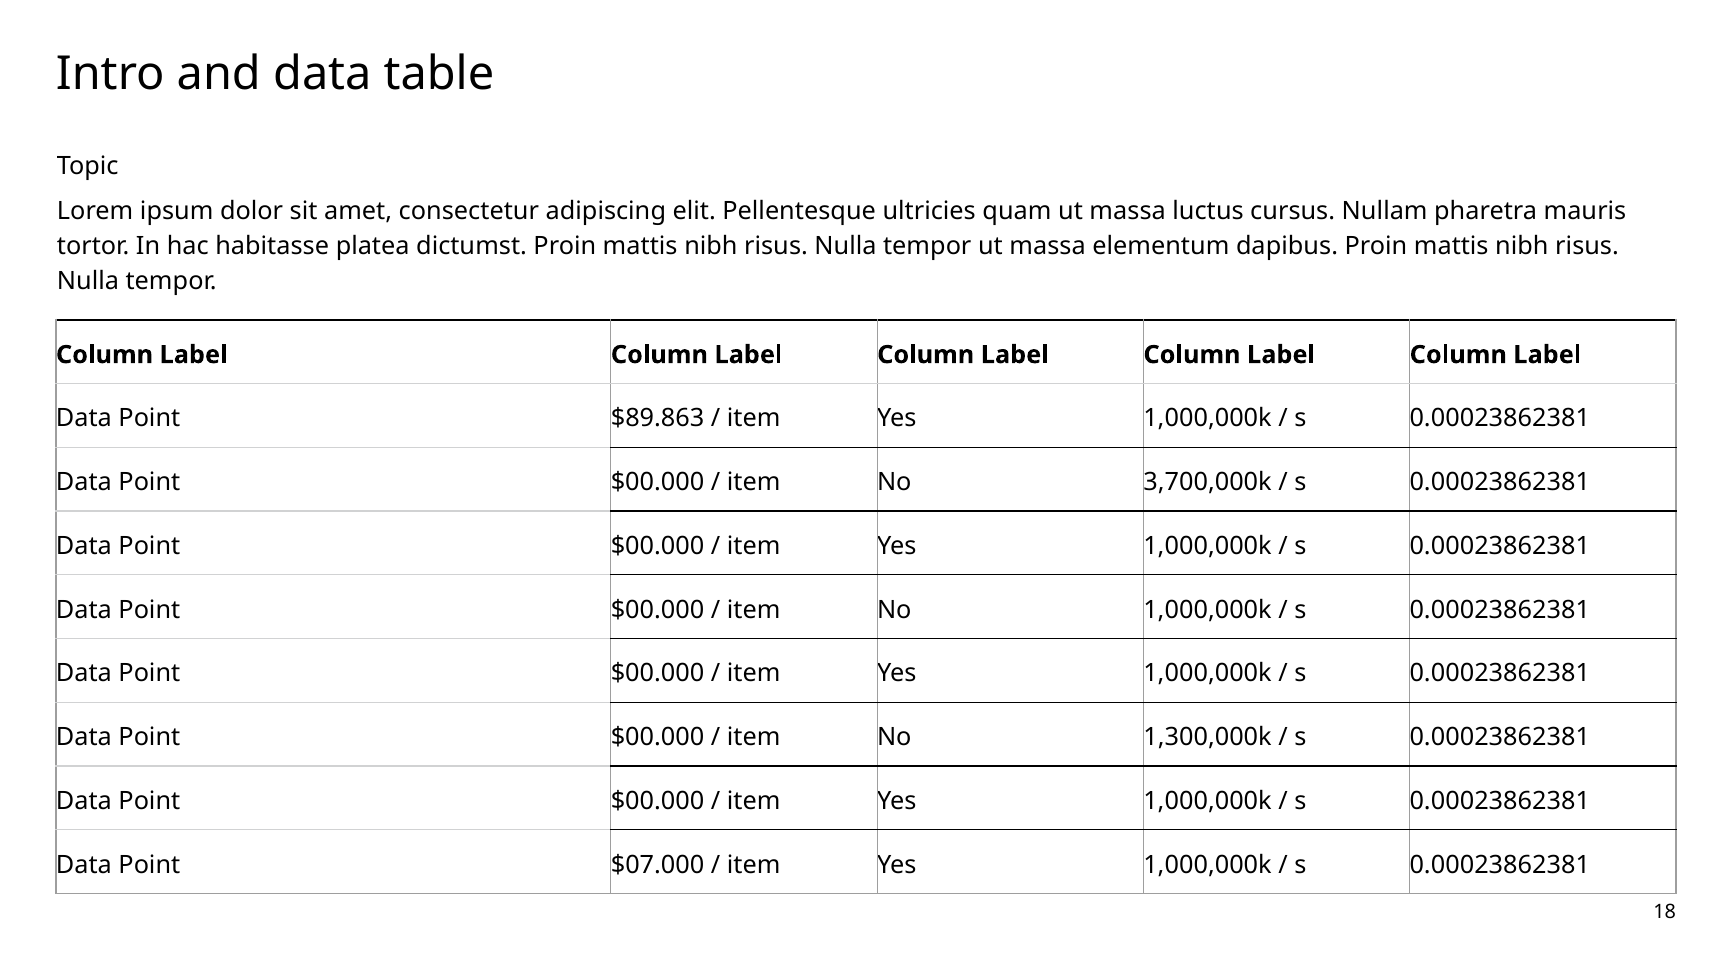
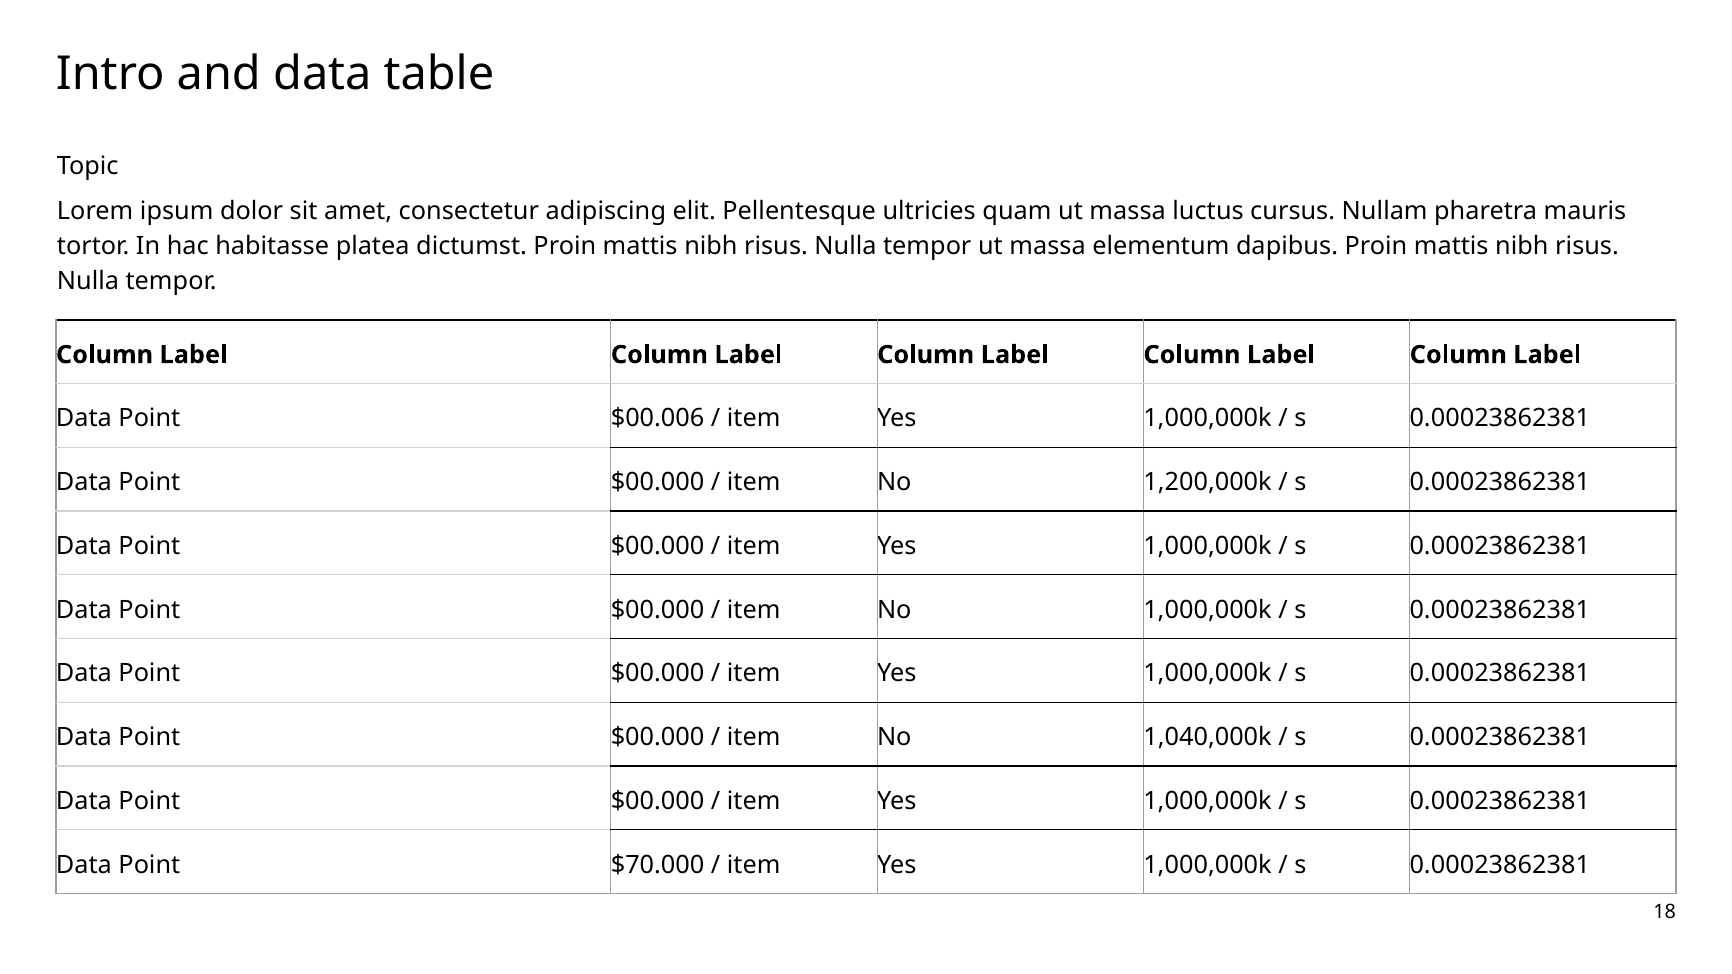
$89.863: $89.863 -> $00.006 (658, 419)
3,700,000k: 3,700,000k -> 1,200,000k (1208, 482)
1,300,000k: 1,300,000k -> 1,040,000k (1208, 738)
$07.000: $07.000 -> $70.000 (658, 865)
